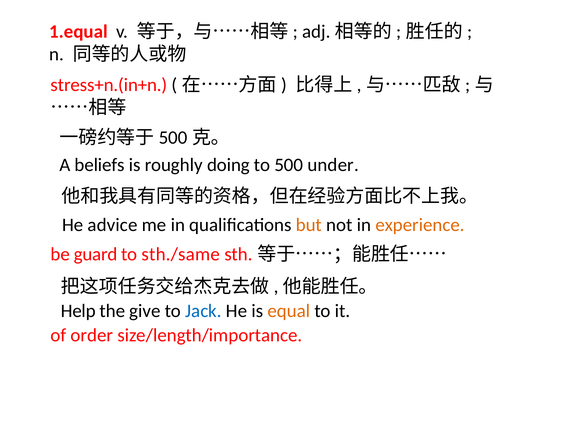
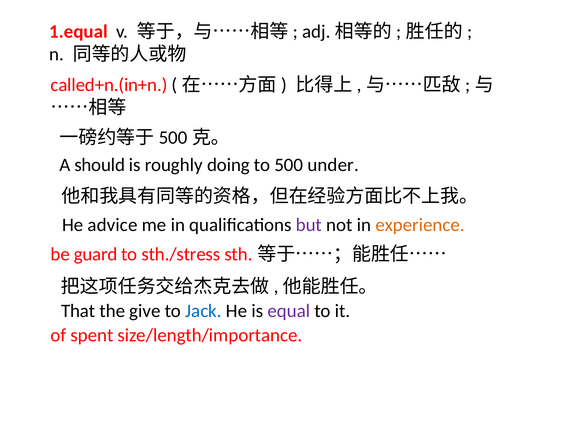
stress+n.(in+n: stress+n.(in+n -> called+n.(in+n (109, 85)
beliefs: beliefs -> should (100, 165)
but colour: orange -> purple (309, 225)
sth./same: sth./same -> sth./stress (181, 254)
Help: Help -> That (78, 311)
equal colour: orange -> purple (289, 311)
order: order -> spent (92, 335)
